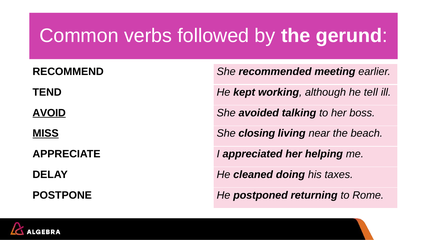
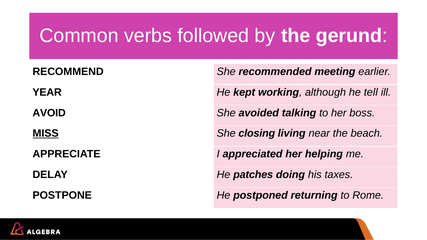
TEND: TEND -> YEAR (47, 92)
AVOID underline: present -> none (49, 113)
cleaned: cleaned -> patches (253, 175)
